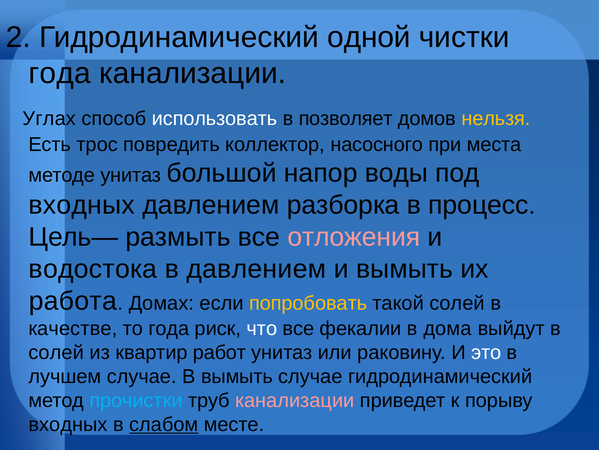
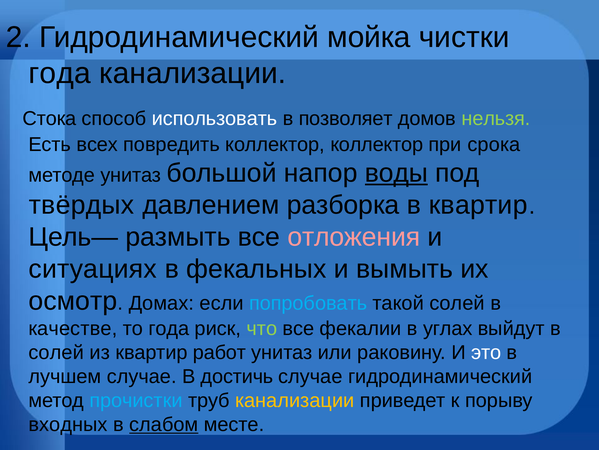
одной: одной -> мойка (369, 37)
Углах: Углах -> Стока (49, 118)
нельзя colour: yellow -> light green (496, 118)
трос: трос -> всех (97, 144)
коллектор насосного: насосного -> коллектор (377, 144)
места: места -> срока (494, 144)
воды underline: none -> present (396, 173)
входных: входных -> твёрдых (82, 205)
в процесс: процесс -> квартир (478, 205)
водостока: водостока -> ситуациях (93, 268)
в давлением: давлением -> фекальных (256, 268)
работа: работа -> осмотр (73, 300)
попробовать colour: yellow -> light blue (308, 303)
что colour: white -> light green (262, 328)
дома: дома -> углах (448, 328)
В вымыть: вымыть -> достичь (237, 376)
канализации colour: pink -> yellow (295, 400)
